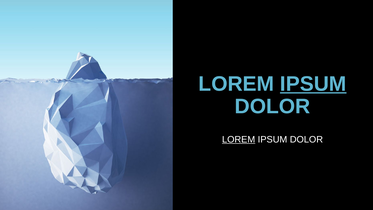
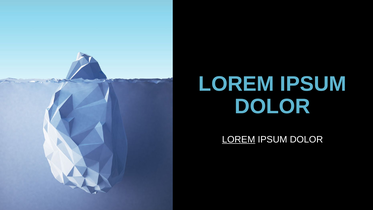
IPSUM underline: present -> none (313, 84)
